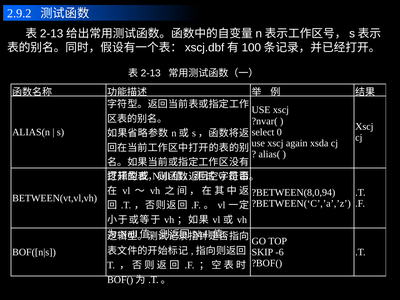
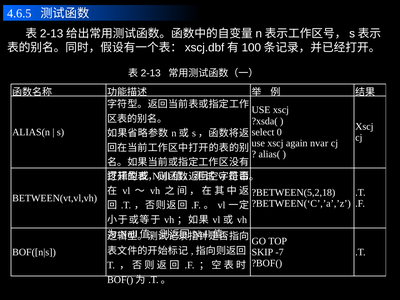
2.9.2: 2.9.2 -> 4.6.5 (19, 13)
?nvar(: ?nvar( -> ?xsda( (265, 121)
xsda: xsda -> nvar (319, 143)
?BETWEEN(8,0,94: ?BETWEEN(8,0,94 -> ?BETWEEN(5,2,18 (293, 193)
-6: -6 -> -7 (280, 252)
